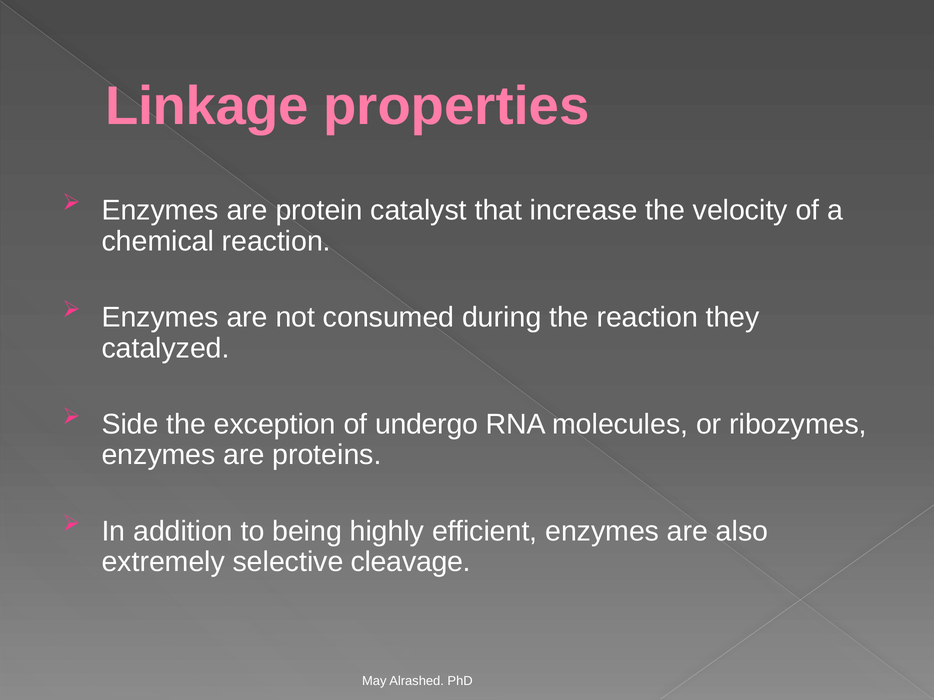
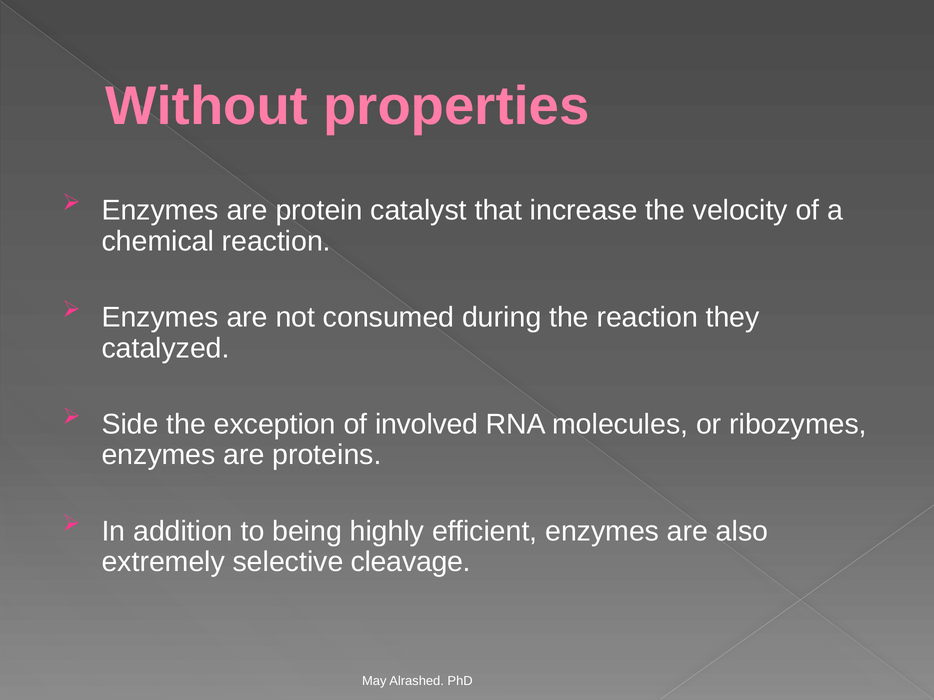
Linkage: Linkage -> Without (207, 106)
undergo: undergo -> involved (427, 425)
